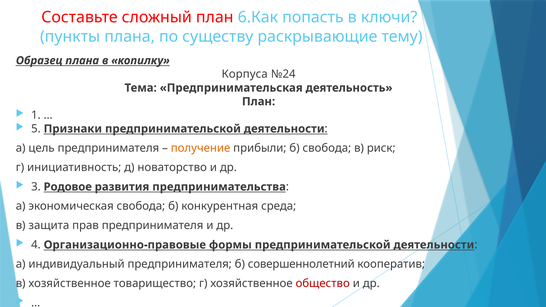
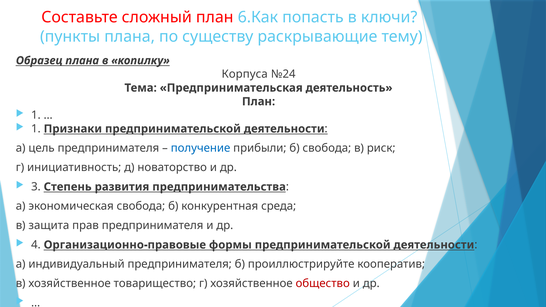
5: 5 -> 1 (36, 129)
получение colour: orange -> blue (201, 148)
Родовое: Родовое -> Степень (68, 187)
совершеннолетний: совершеннолетний -> проиллюстрируйте (301, 264)
